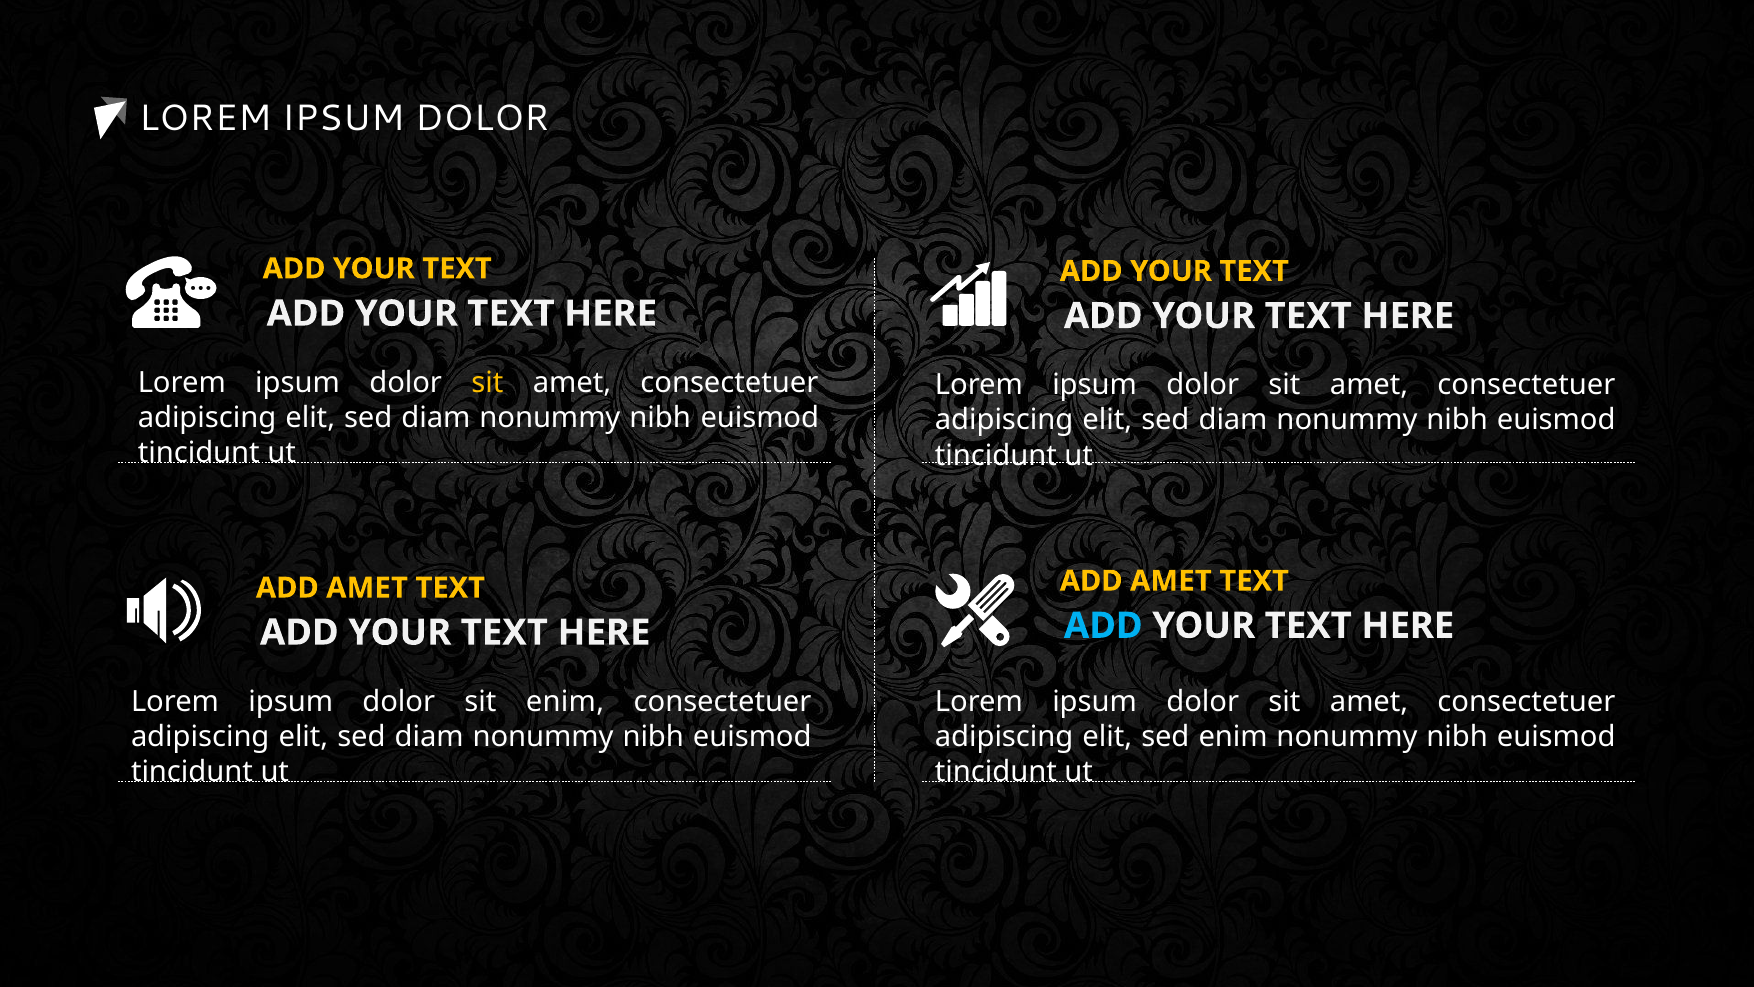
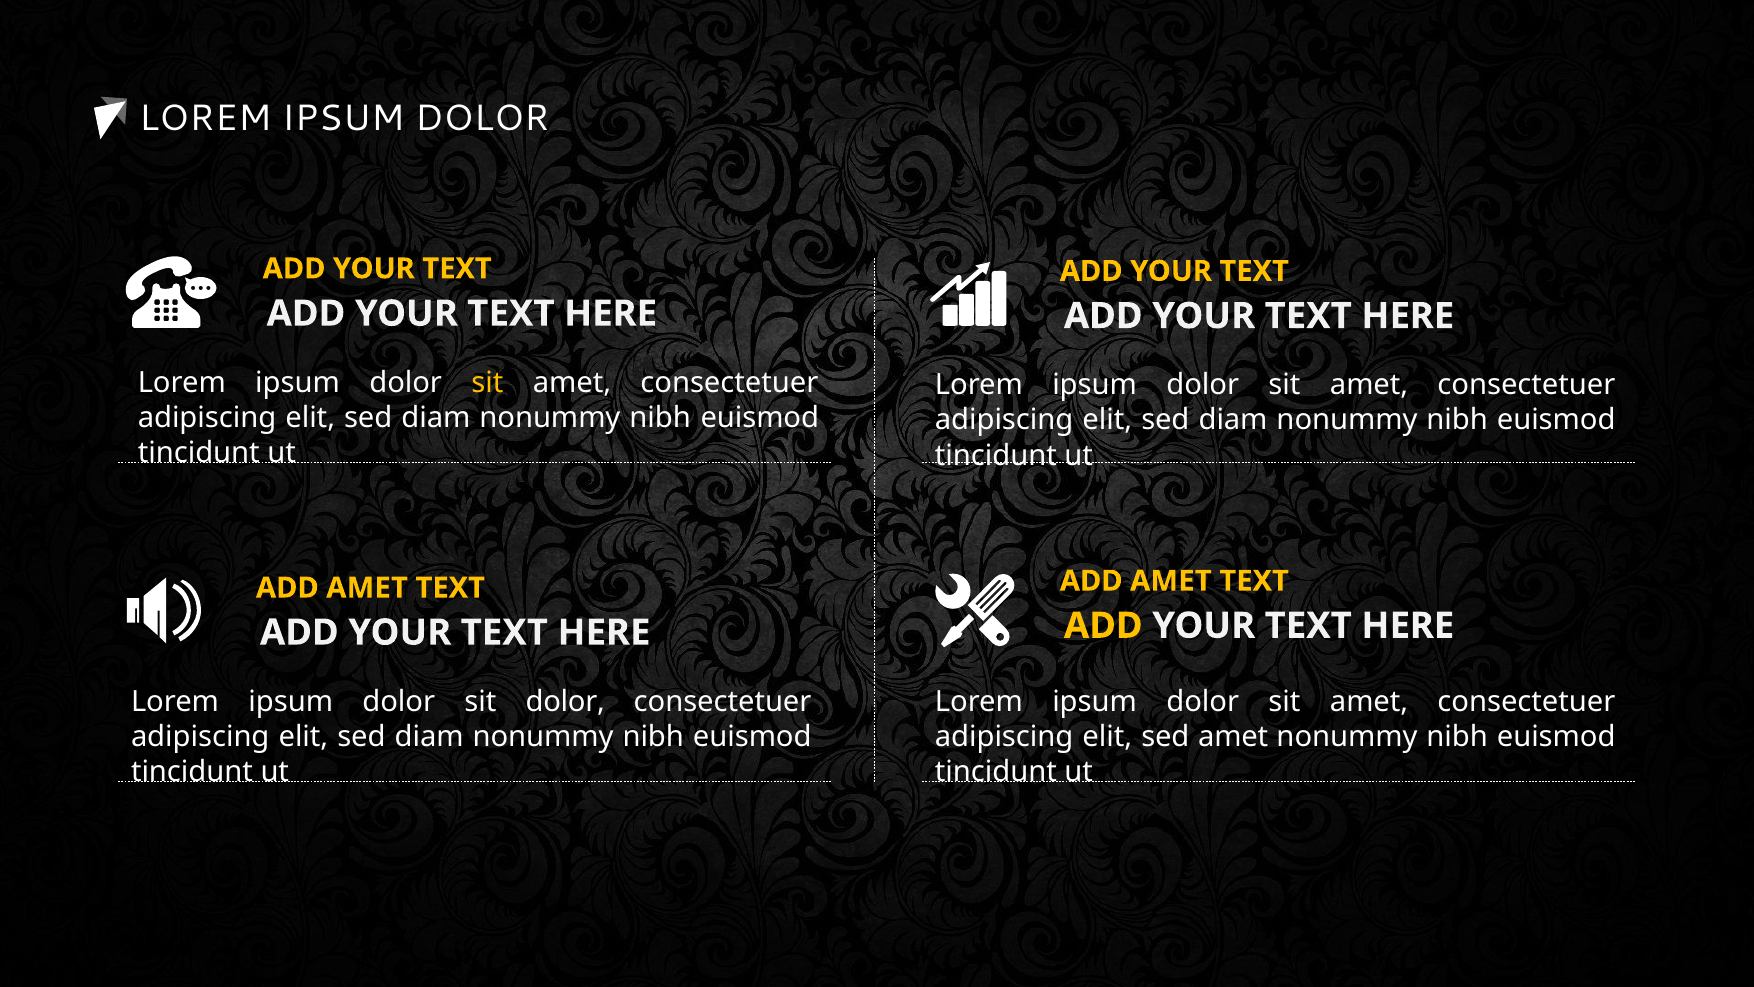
ADD colour: light blue -> yellow (1103, 625)
sit enim: enim -> dolor (565, 702)
sed enim: enim -> amet (1233, 737)
